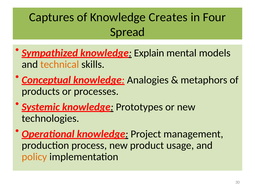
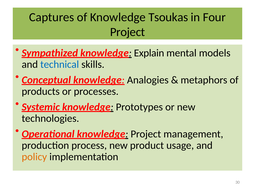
Creates: Creates -> Tsoukas (168, 17)
Spread: Spread -> Project (128, 32)
technical colour: orange -> blue (60, 64)
